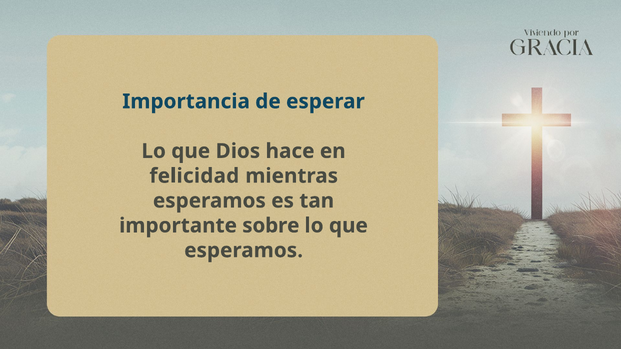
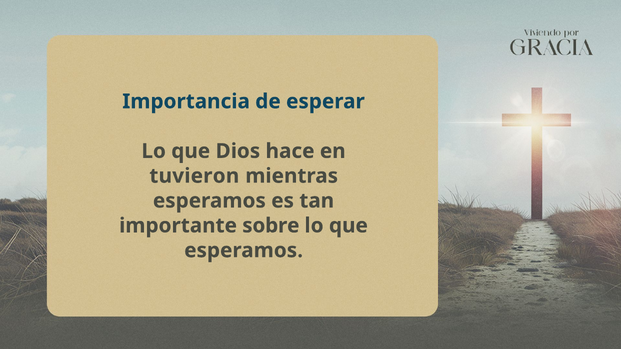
felicidad: felicidad -> tuvieron (194, 176)
